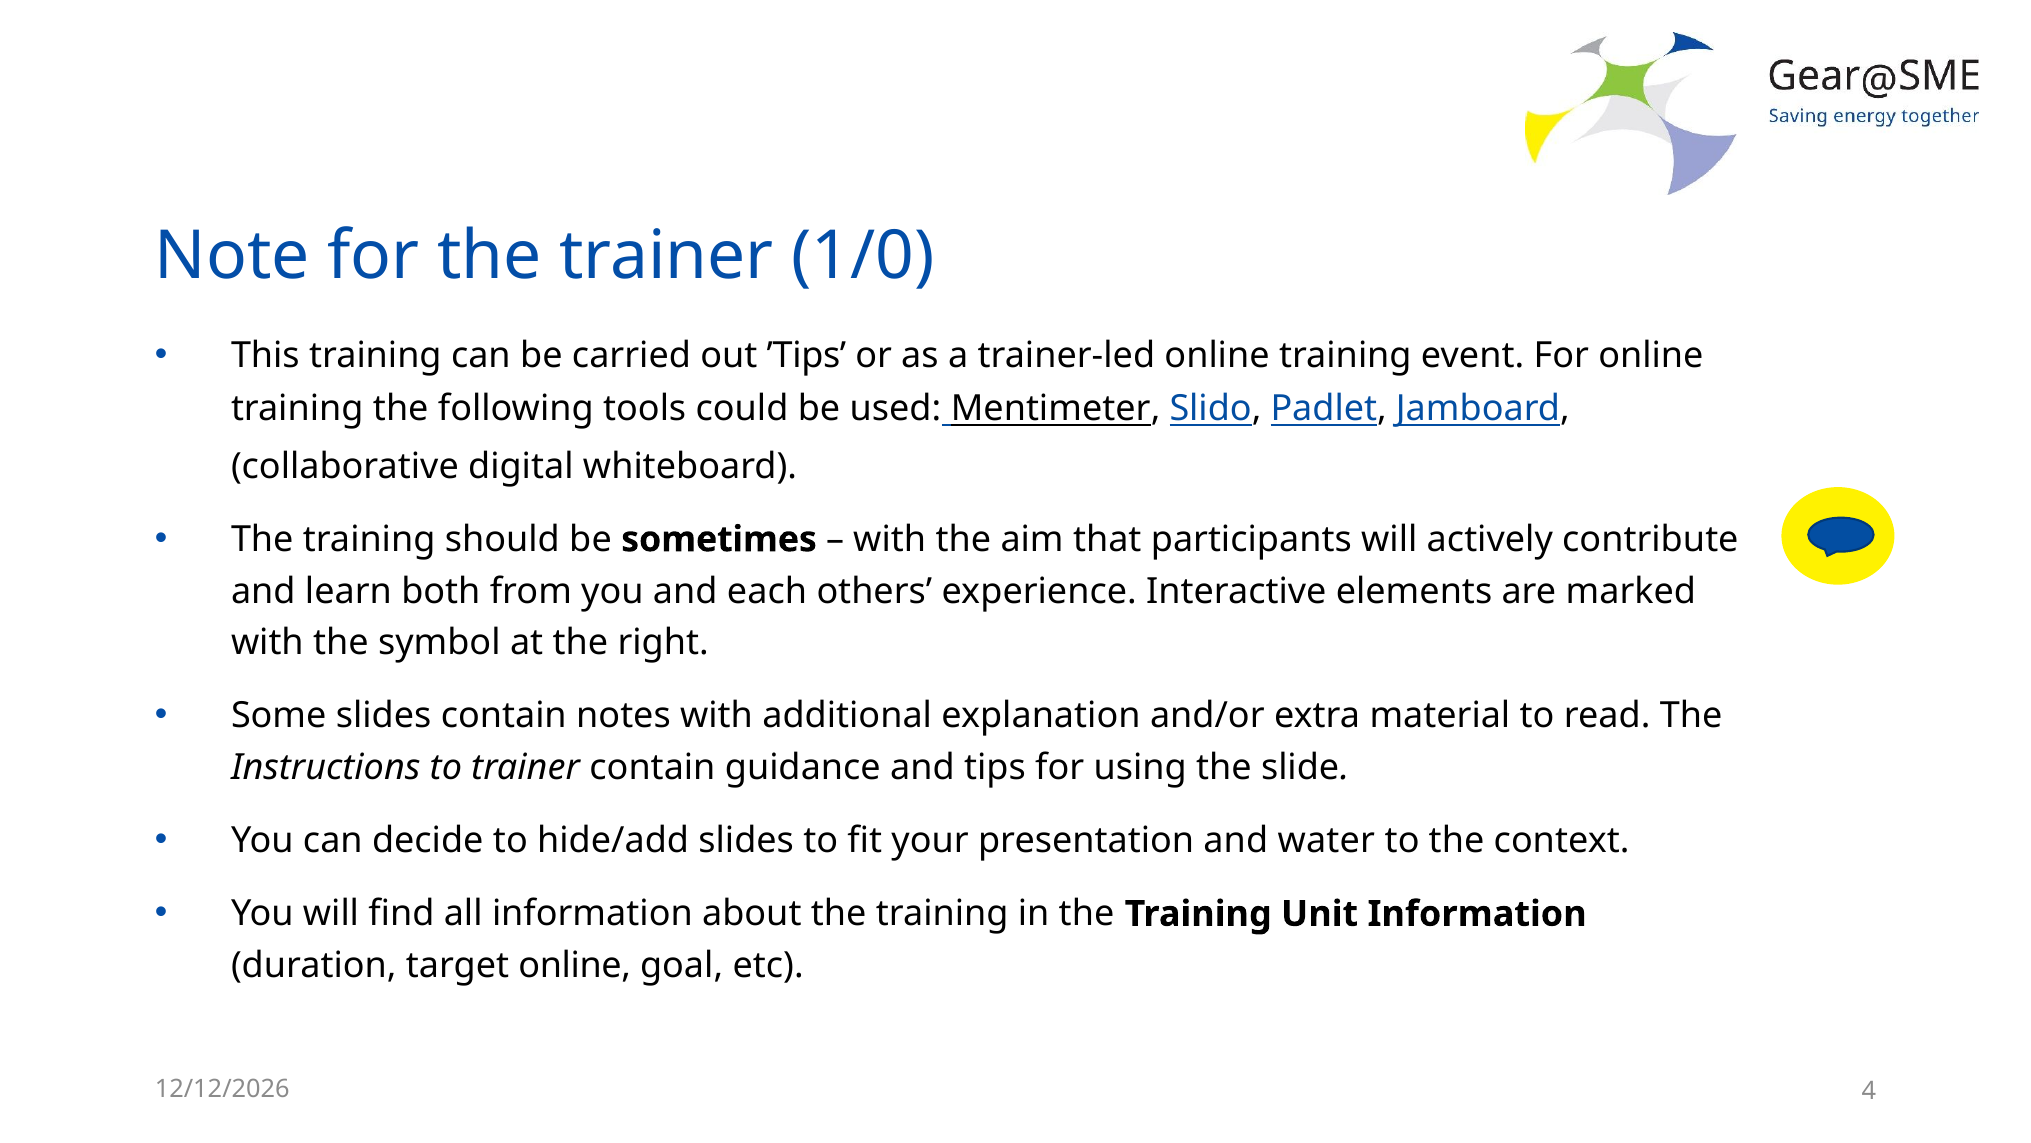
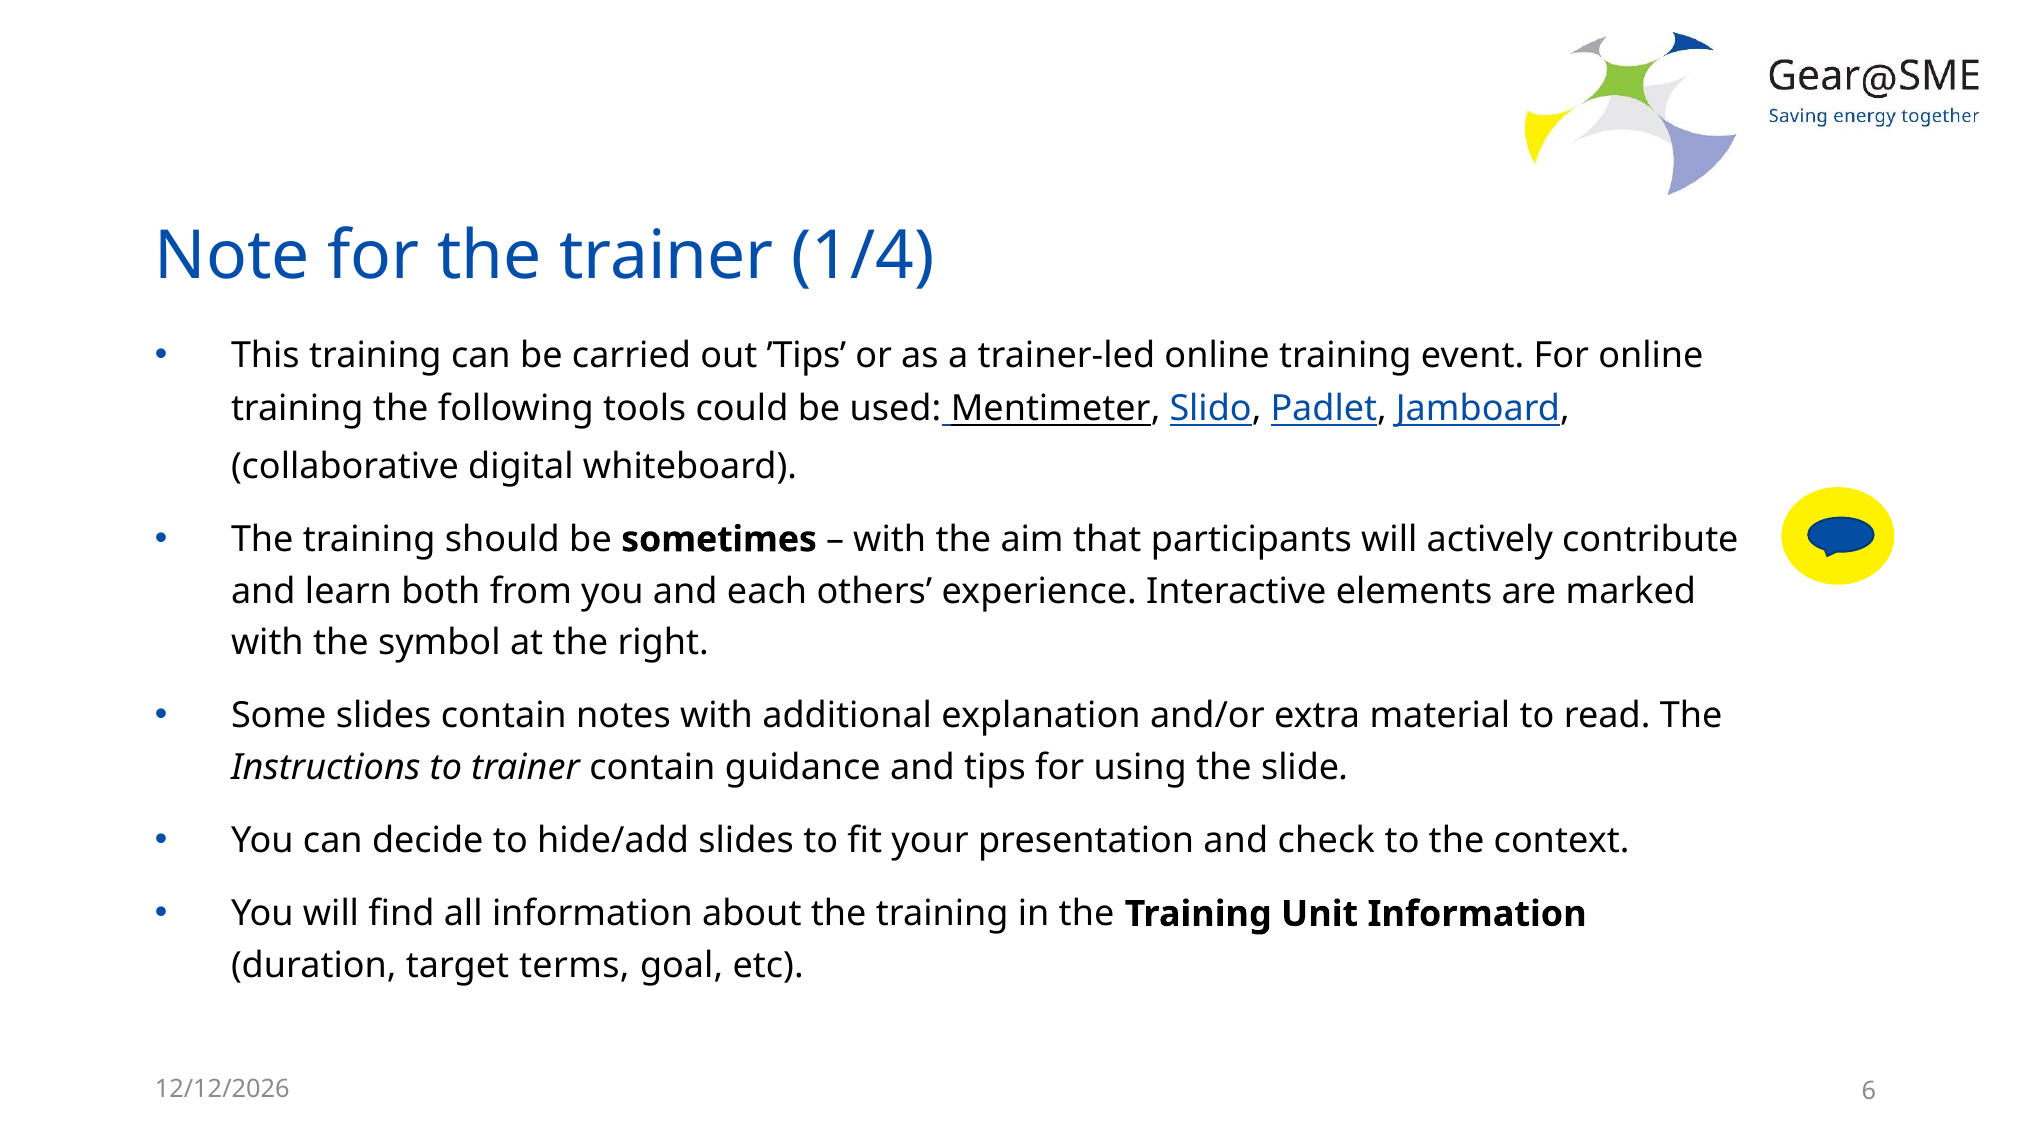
1/0: 1/0 -> 1/4 (863, 256)
water: water -> check (1326, 841)
target online: online -> terms (574, 965)
4: 4 -> 6 (1869, 1090)
